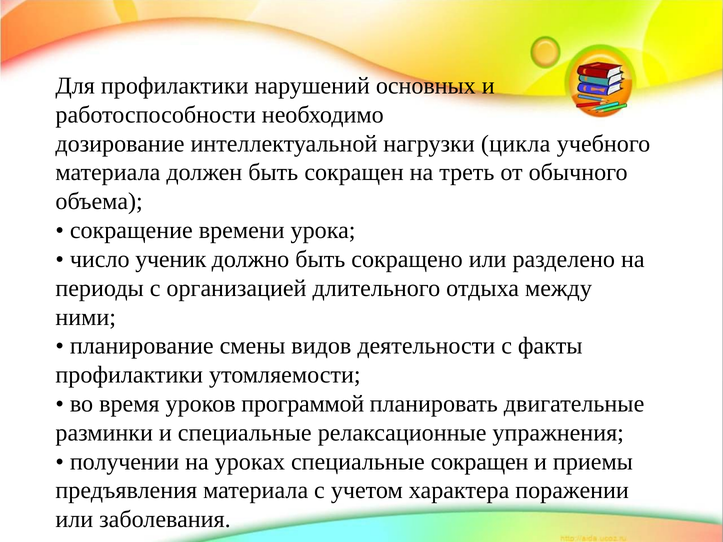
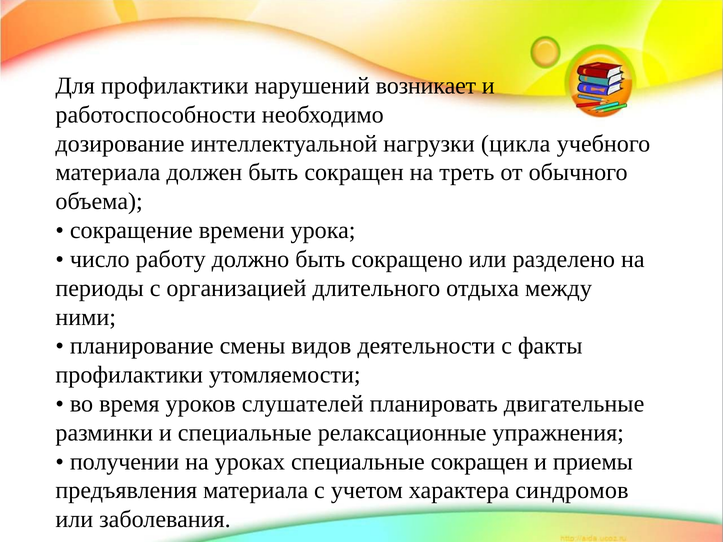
основных: основных -> возникает (426, 86)
ученик: ученик -> работу (171, 259)
программой: программой -> слушателей (303, 404)
поражении: поражении -> синдромов (572, 491)
